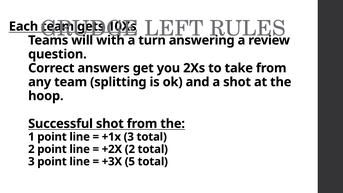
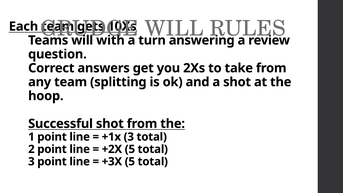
LEFT: LEFT -> WILL (174, 28)
+2X 2: 2 -> 5 (130, 149)
